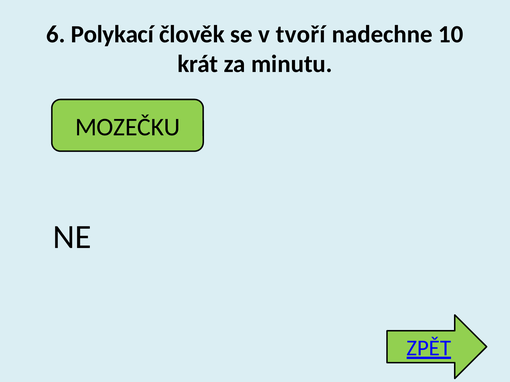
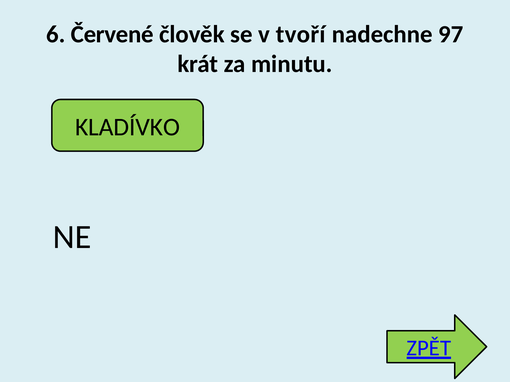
Polykací: Polykací -> Červené (112, 34)
10: 10 -> 97 (451, 34)
MOZEČKU: MOZEČKU -> KLADÍVKO (127, 127)
